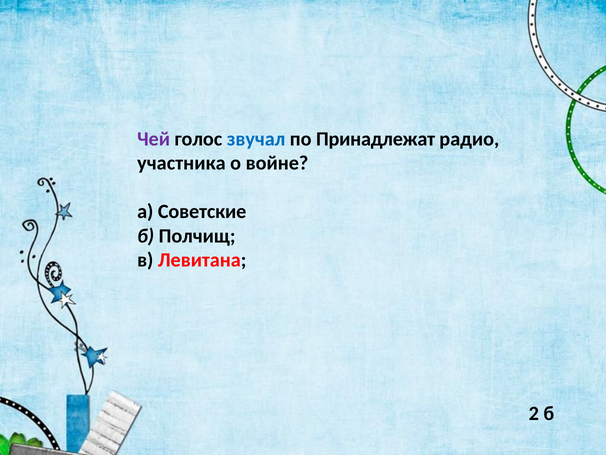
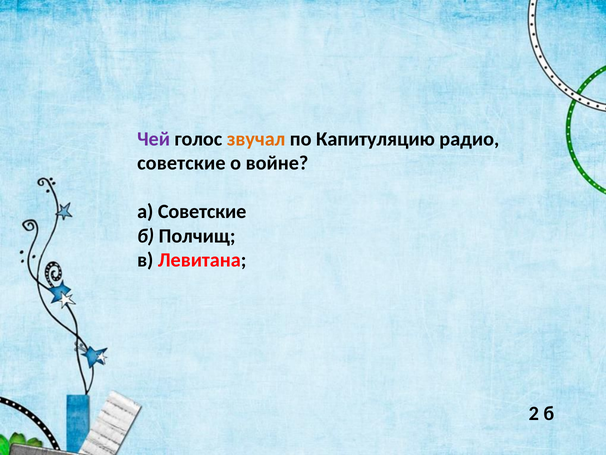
звучал colour: blue -> orange (256, 139)
Принадлежат: Принадлежат -> Капитуляцию (375, 139)
участника: участника -> советские (181, 163)
